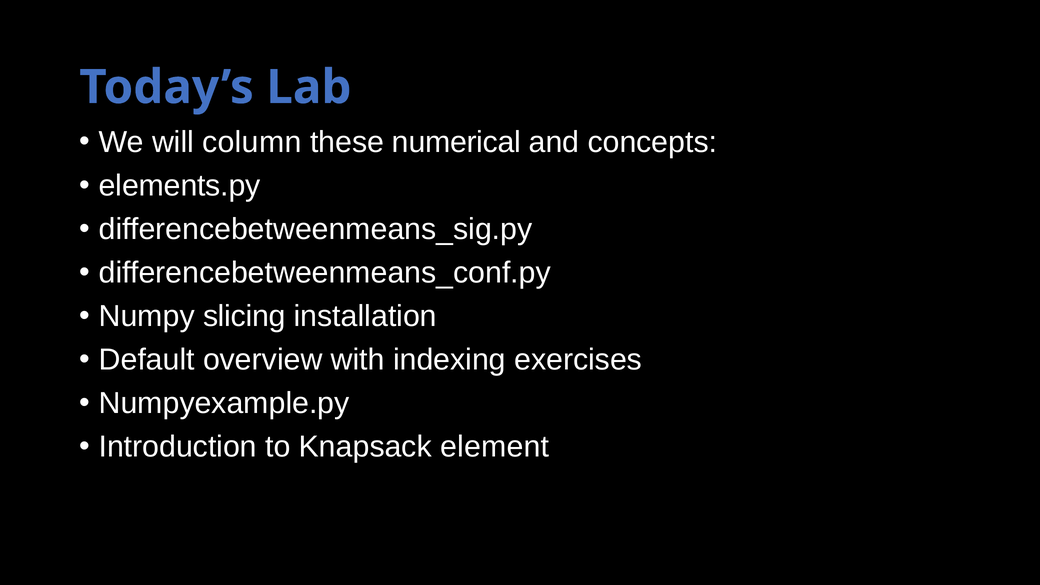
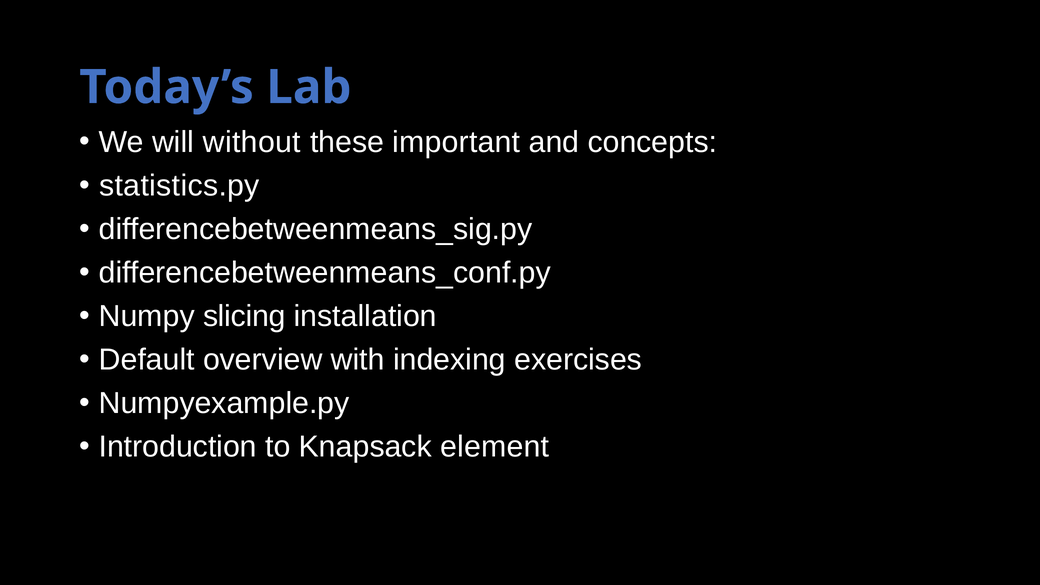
column: column -> without (252, 142)
numerical: numerical -> important (456, 142)
elements.py: elements.py -> statistics.py (179, 186)
